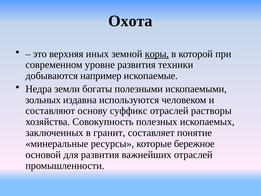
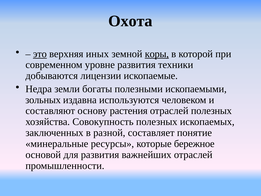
это underline: none -> present (40, 54)
например: например -> лицензии (101, 76)
суффикс: суффикс -> растения (129, 111)
отраслей растворы: растворы -> полезных (211, 111)
гранит: гранит -> разной (109, 133)
